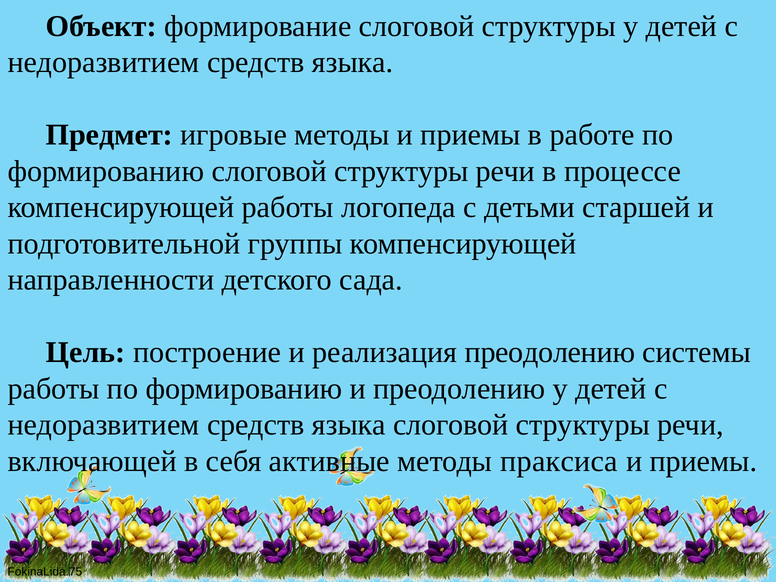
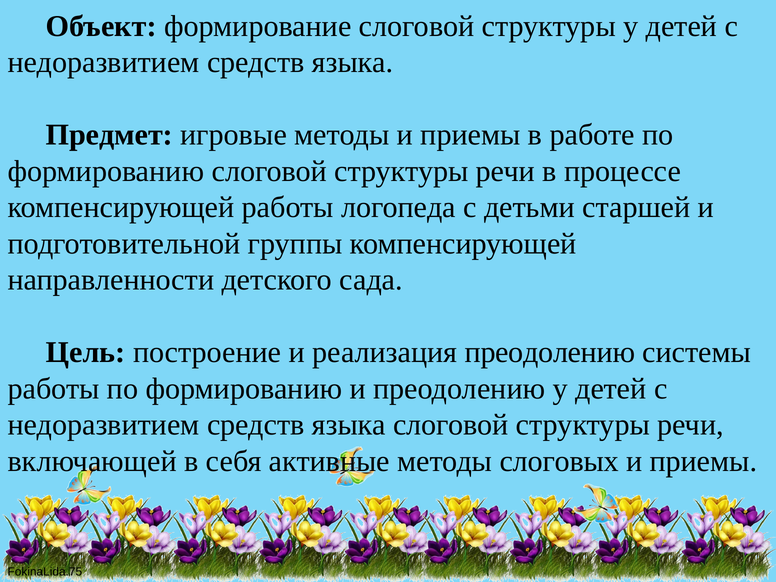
праксиса: праксиса -> слоговых (559, 461)
